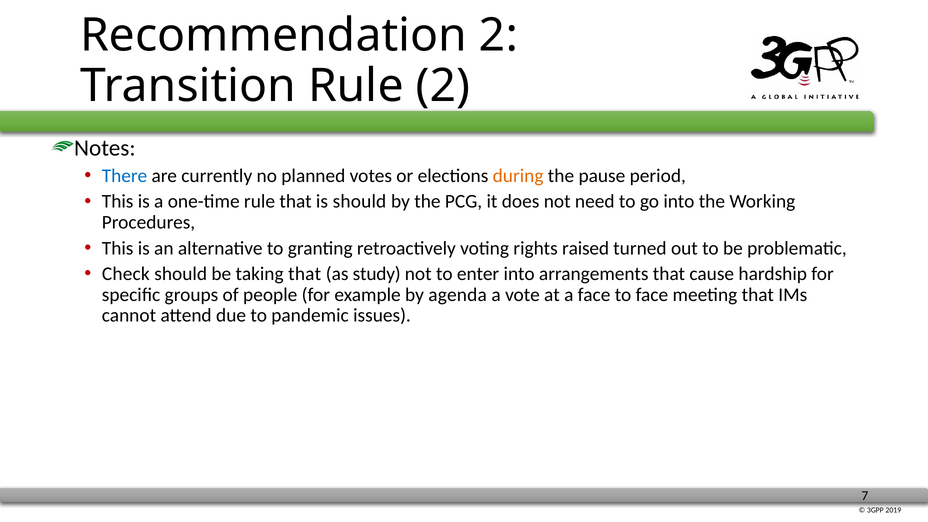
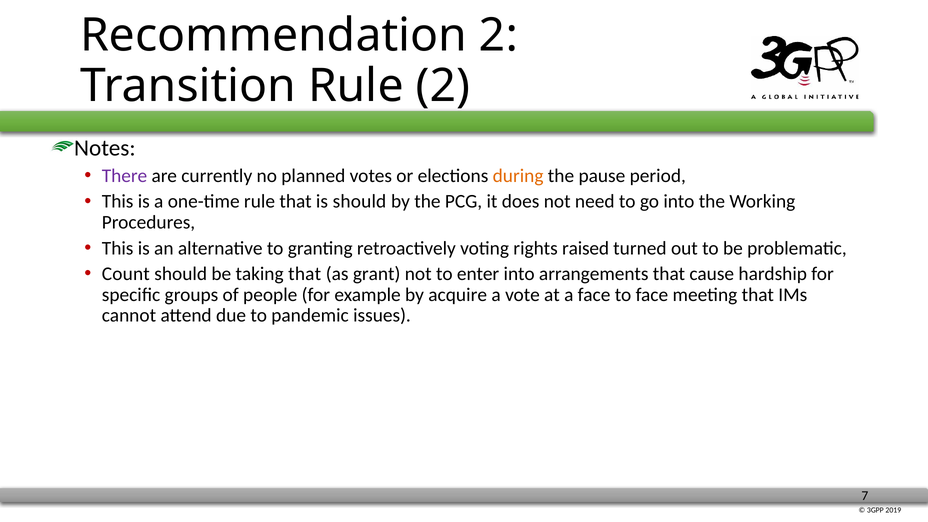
There colour: blue -> purple (125, 176)
Check: Check -> Count (126, 274)
study: study -> grant (377, 274)
agenda: agenda -> acquire (458, 295)
